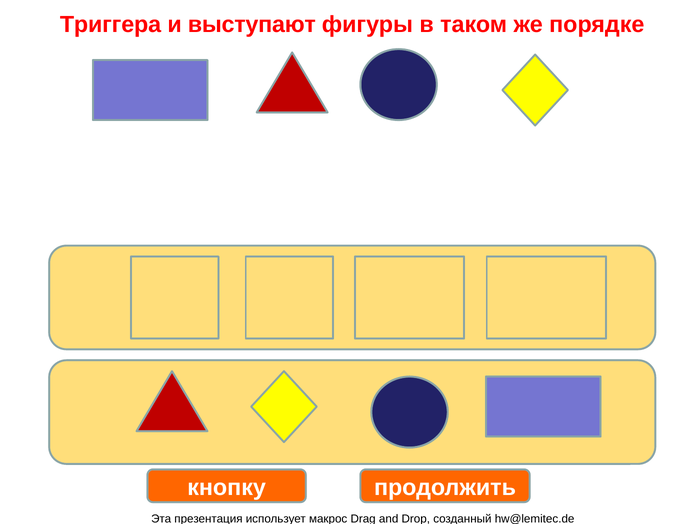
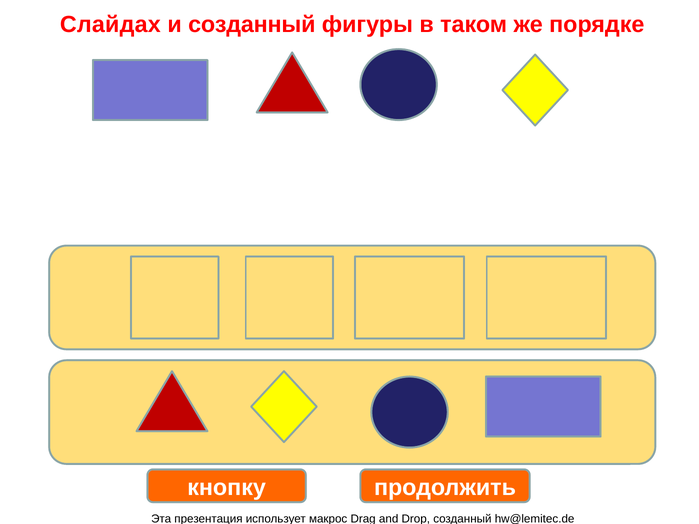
Триггера: Триггера -> Слайдах (110, 24)
и выступают: выступают -> созданный (252, 24)
